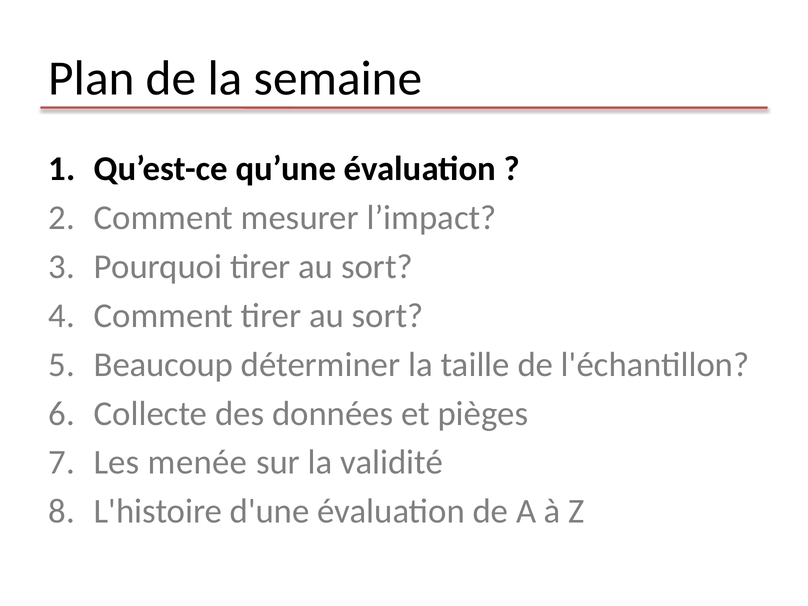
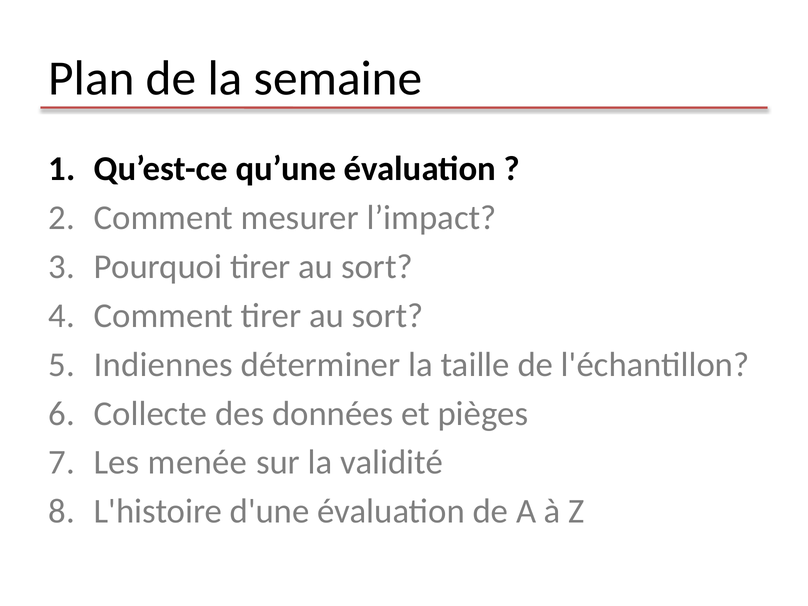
Beaucoup: Beaucoup -> Indiennes (163, 365)
